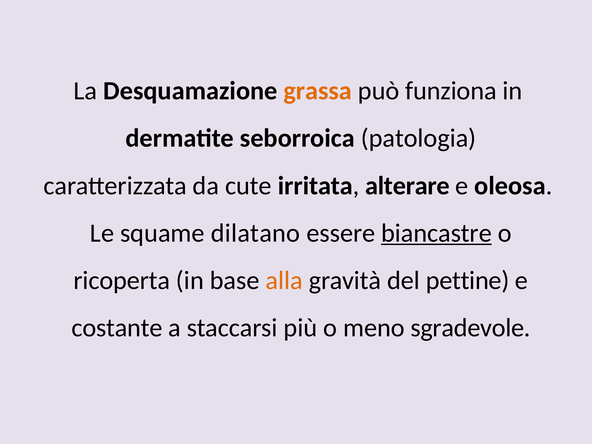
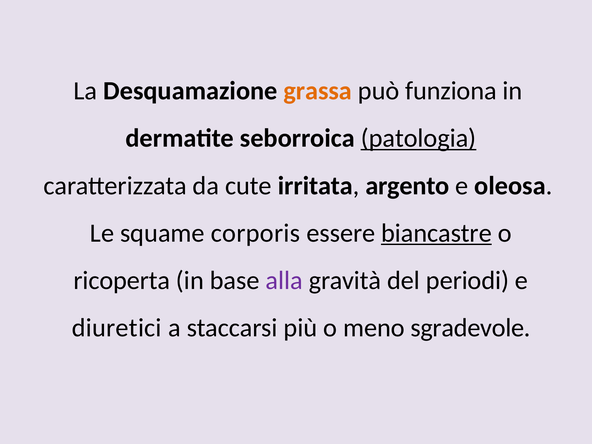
patologia underline: none -> present (419, 138)
alterare: alterare -> argento (407, 186)
dilatano: dilatano -> corporis (255, 233)
alla colour: orange -> purple (284, 280)
pettine: pettine -> periodi (468, 280)
costante: costante -> diuretici (117, 328)
